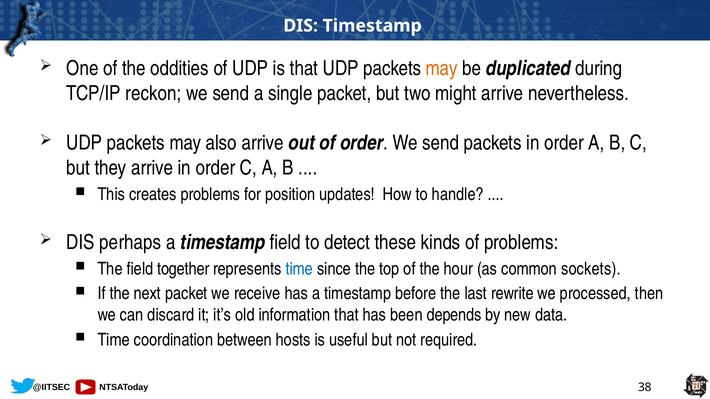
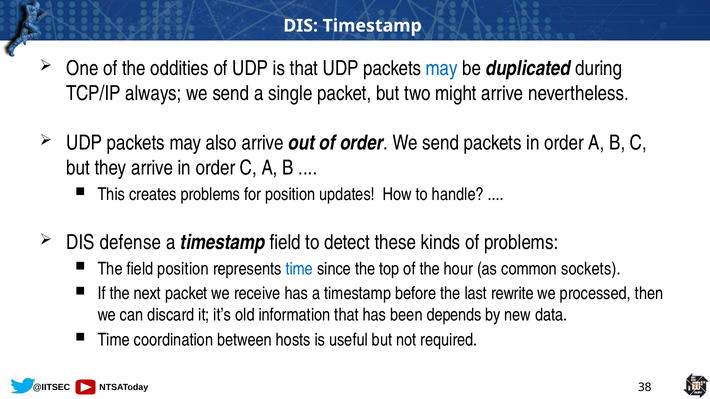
may colour: orange -> blue (442, 69)
reckon: reckon -> always (153, 93)
perhaps: perhaps -> defense (130, 243)
field together: together -> position (183, 269)
